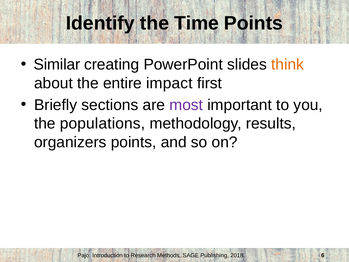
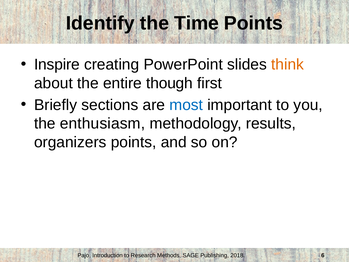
Similar: Similar -> Inspire (57, 64)
impact: impact -> though (169, 83)
most colour: purple -> blue (186, 105)
populations: populations -> enthusiasm (103, 123)
